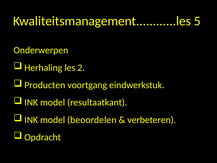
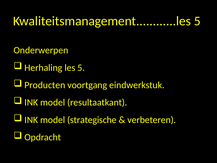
les 2: 2 -> 5 (81, 68)
beoordelen: beoordelen -> strategische (92, 120)
